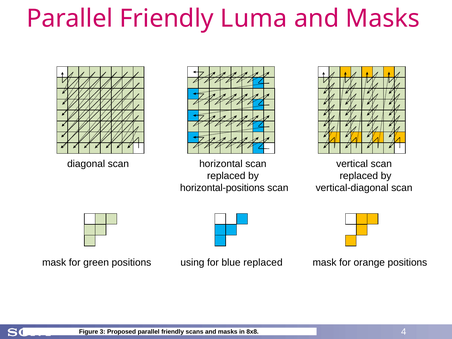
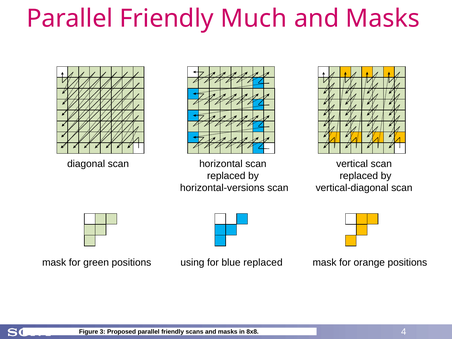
Luma: Luma -> Much (254, 19)
horizontal-positions: horizontal-positions -> horizontal-versions (222, 188)
